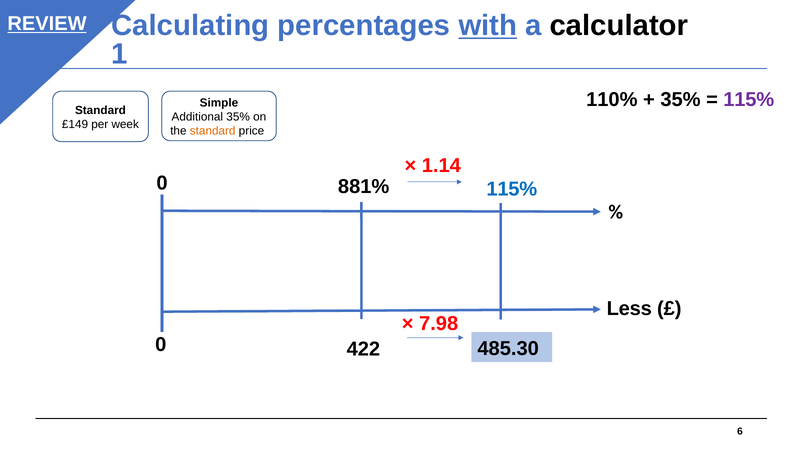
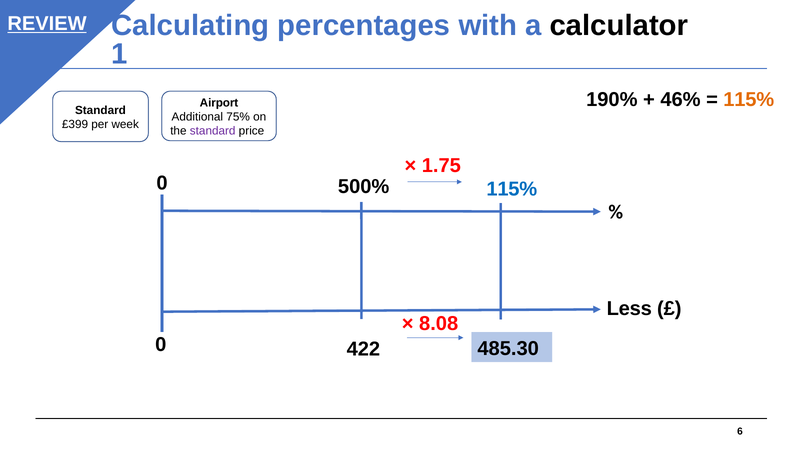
with underline: present -> none (488, 26)
110%: 110% -> 190% (612, 99)
35%: 35% -> 46% (680, 99)
115% colour: purple -> orange (749, 99)
Simple: Simple -> Airport (219, 103)
Additional 35%: 35% -> 75% (238, 117)
£149: £149 -> £399 (75, 124)
standard colour: orange -> purple (213, 131)
1.14: 1.14 -> 1.75 (441, 166)
881%: 881% -> 500% (364, 187)
7.98: 7.98 -> 8.08 (439, 324)
